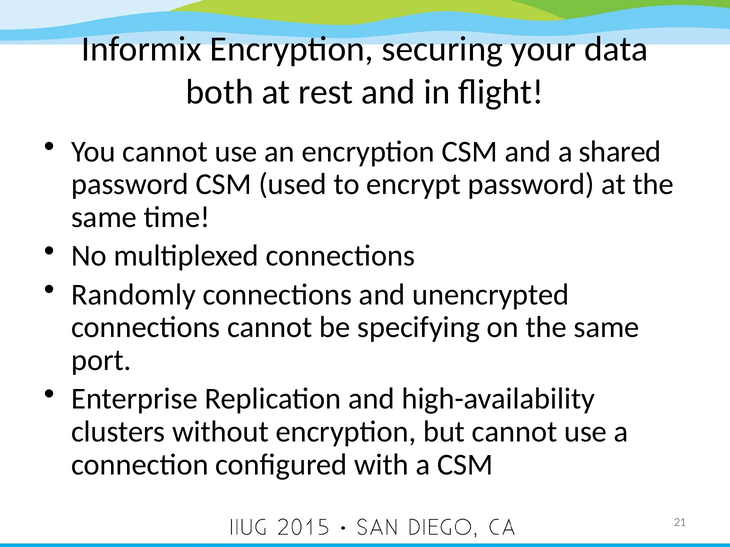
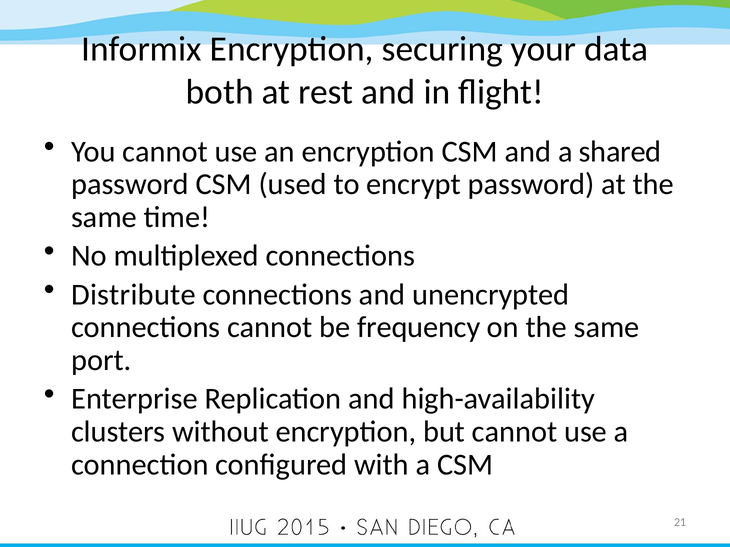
Randomly: Randomly -> Distribute (133, 295)
specifying: specifying -> frequency (419, 328)
